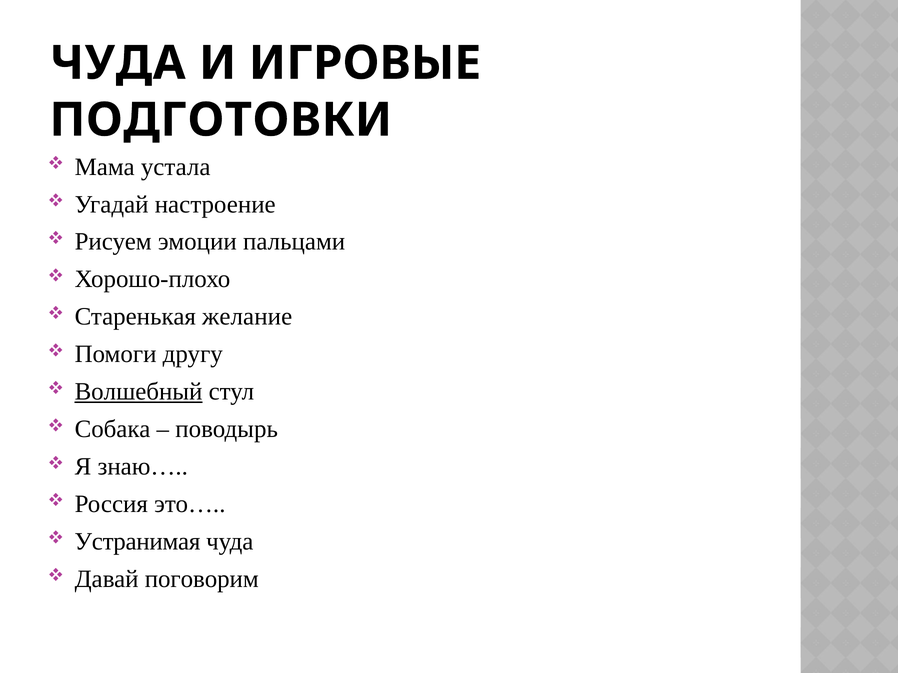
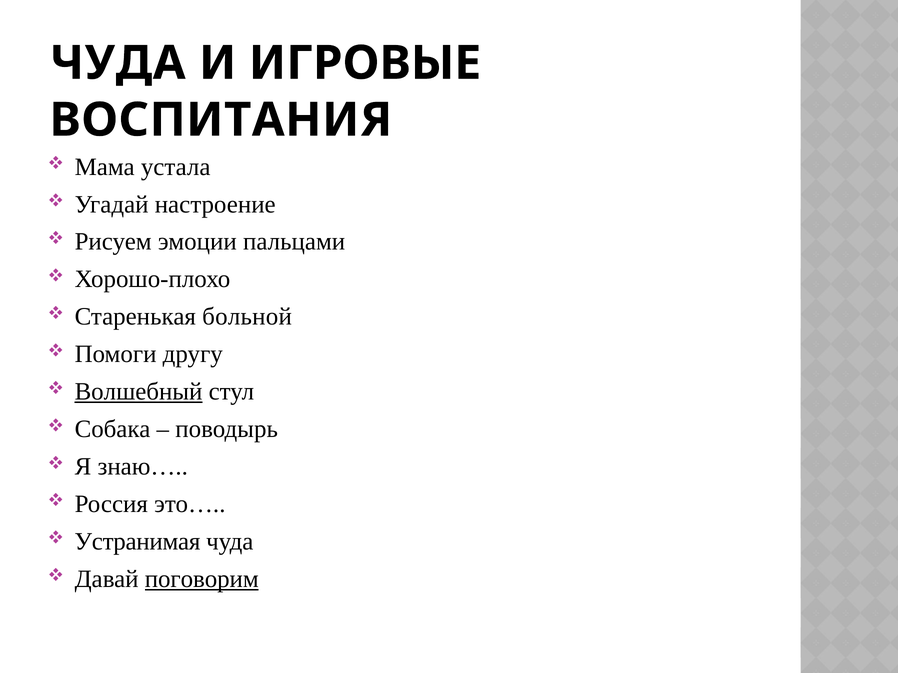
ПОДГОТОВКИ: ПОДГОТОВКИ -> ВОСПИТАНИЯ (221, 120)
желание: желание -> больной (247, 317)
поговорим underline: none -> present (202, 579)
